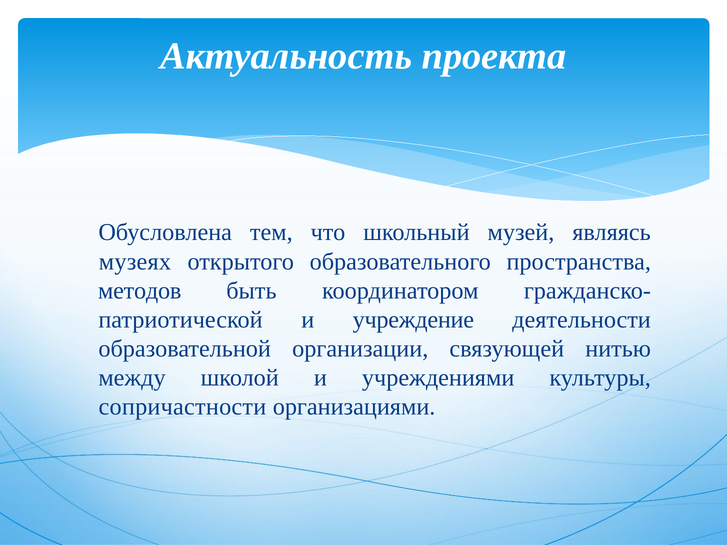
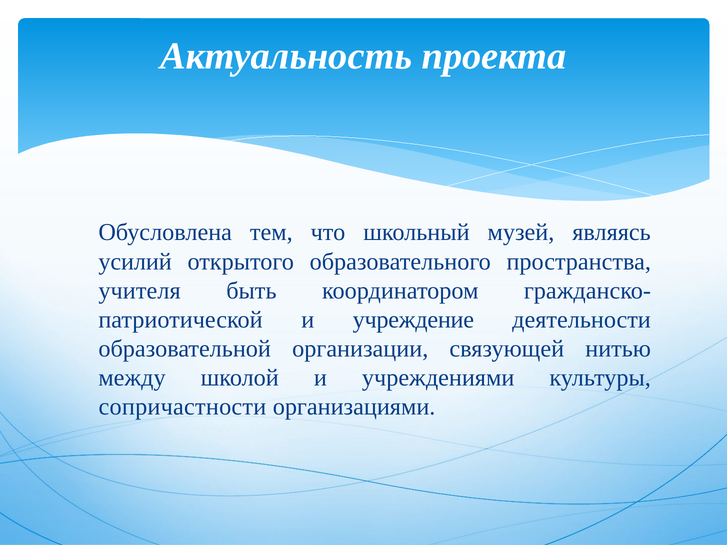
музеях: музеях -> усилий (135, 262)
методов: методов -> учителя (140, 291)
